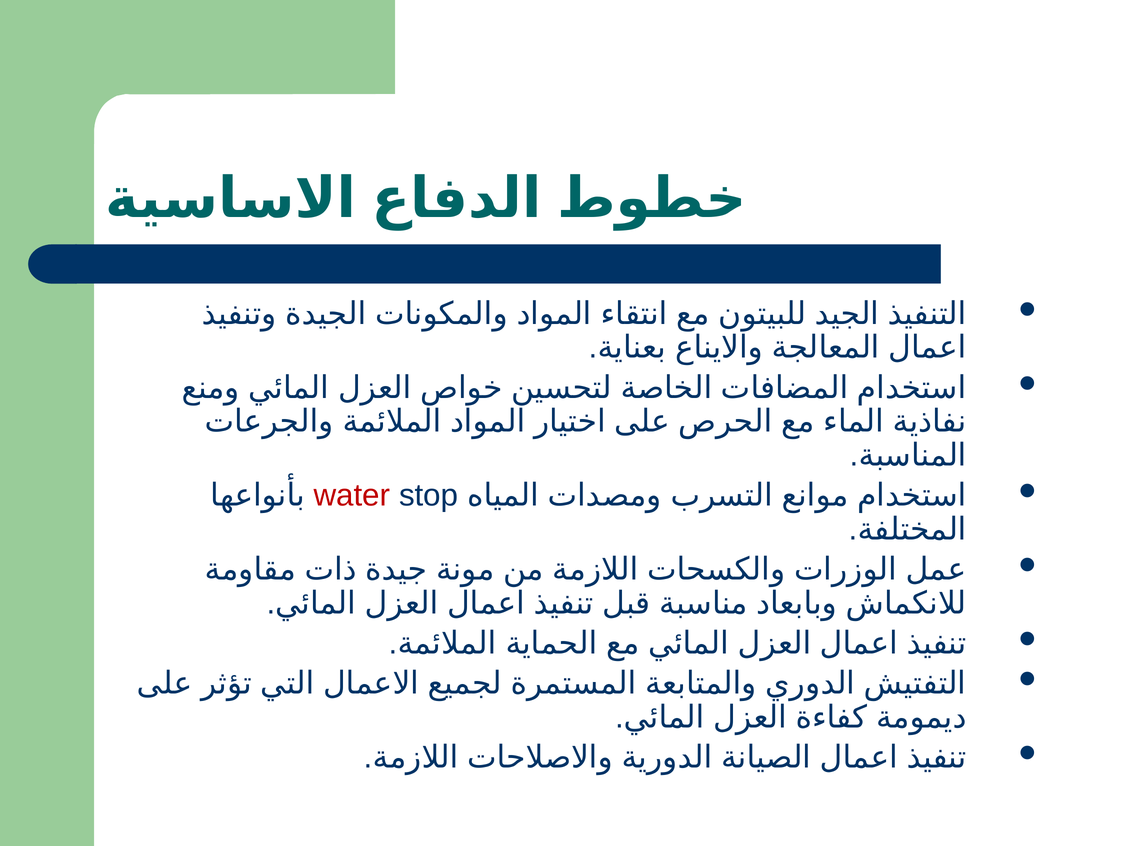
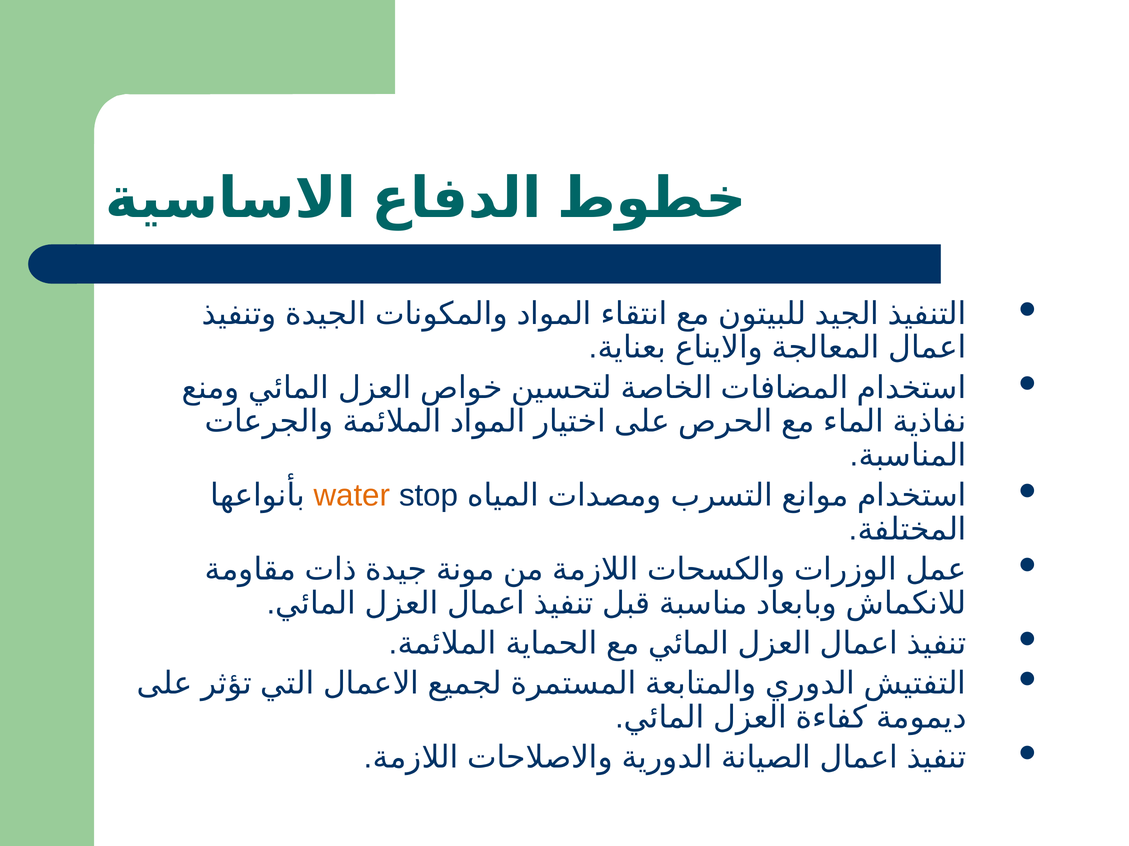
water colour: red -> orange (352, 496)
